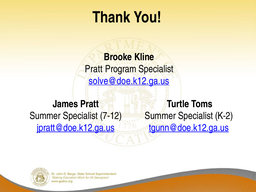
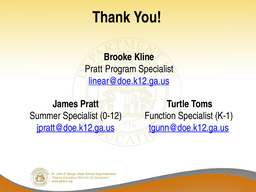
solve@doe.k12.ga.us: solve@doe.k12.ga.us -> linear@doe.k12.ga.us (129, 81)
7-12: 7-12 -> 0-12 (111, 116)
Summer: Summer -> Function (160, 116)
K-2: K-2 -> K-1 (224, 116)
